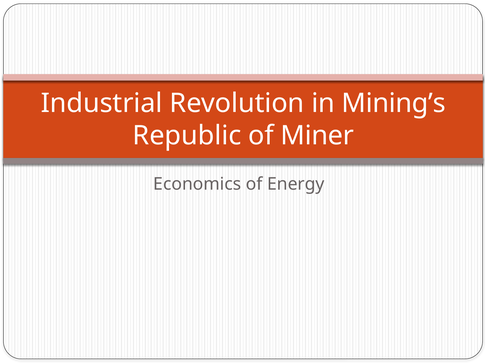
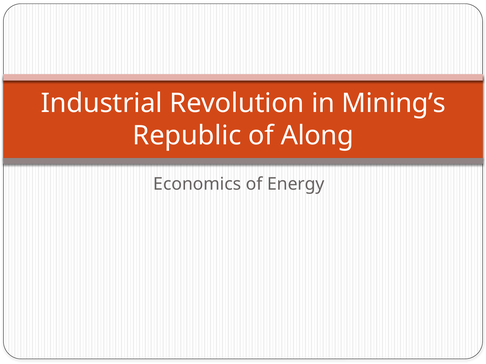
Miner: Miner -> Along (317, 136)
